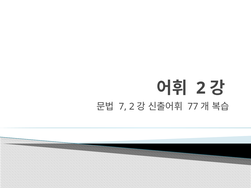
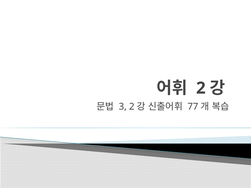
7: 7 -> 3 (123, 107)
